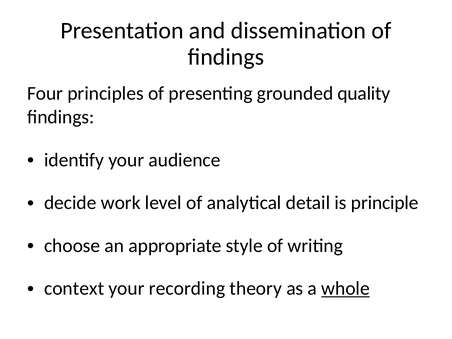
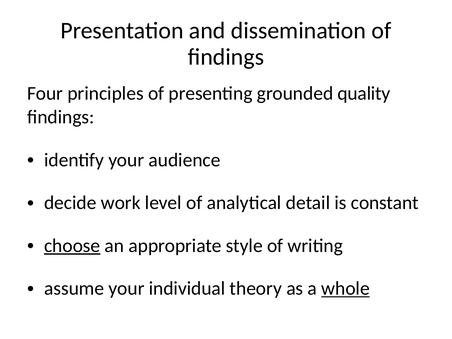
principle: principle -> constant (385, 203)
choose underline: none -> present (72, 246)
context: context -> assume (74, 289)
recording: recording -> individual (187, 289)
